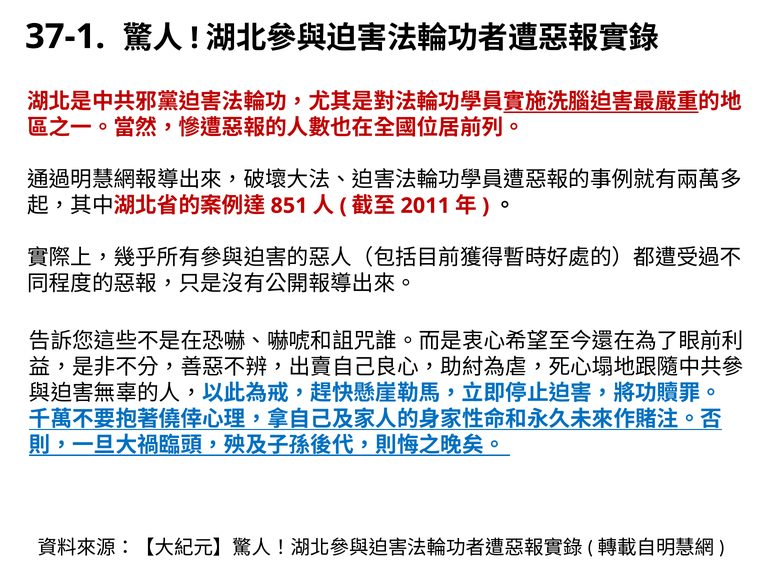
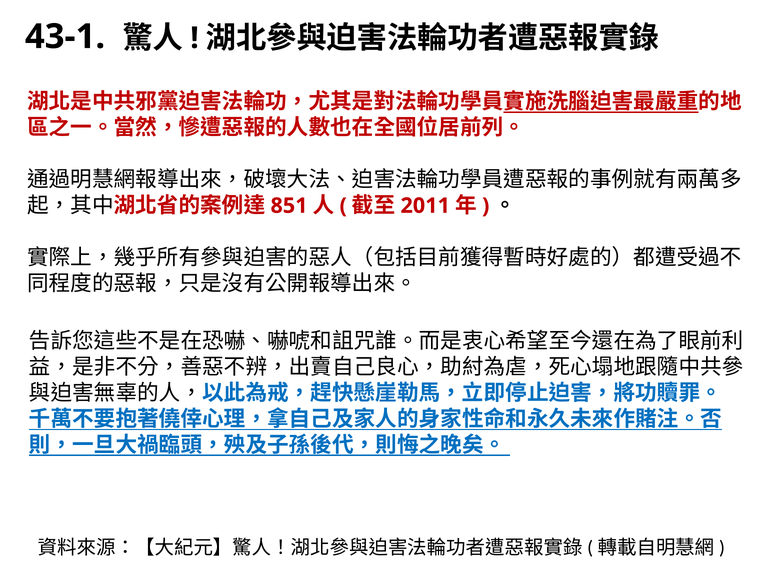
37-1: 37-1 -> 43-1 (65, 37)
